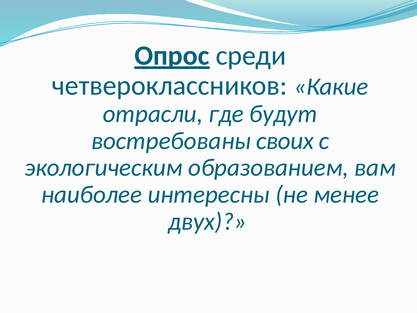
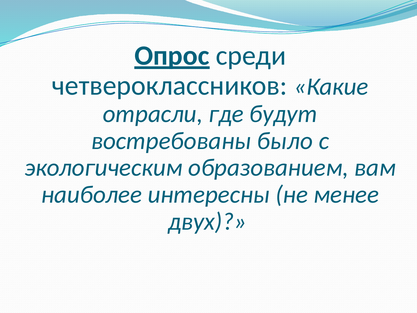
своих: своих -> было (285, 141)
